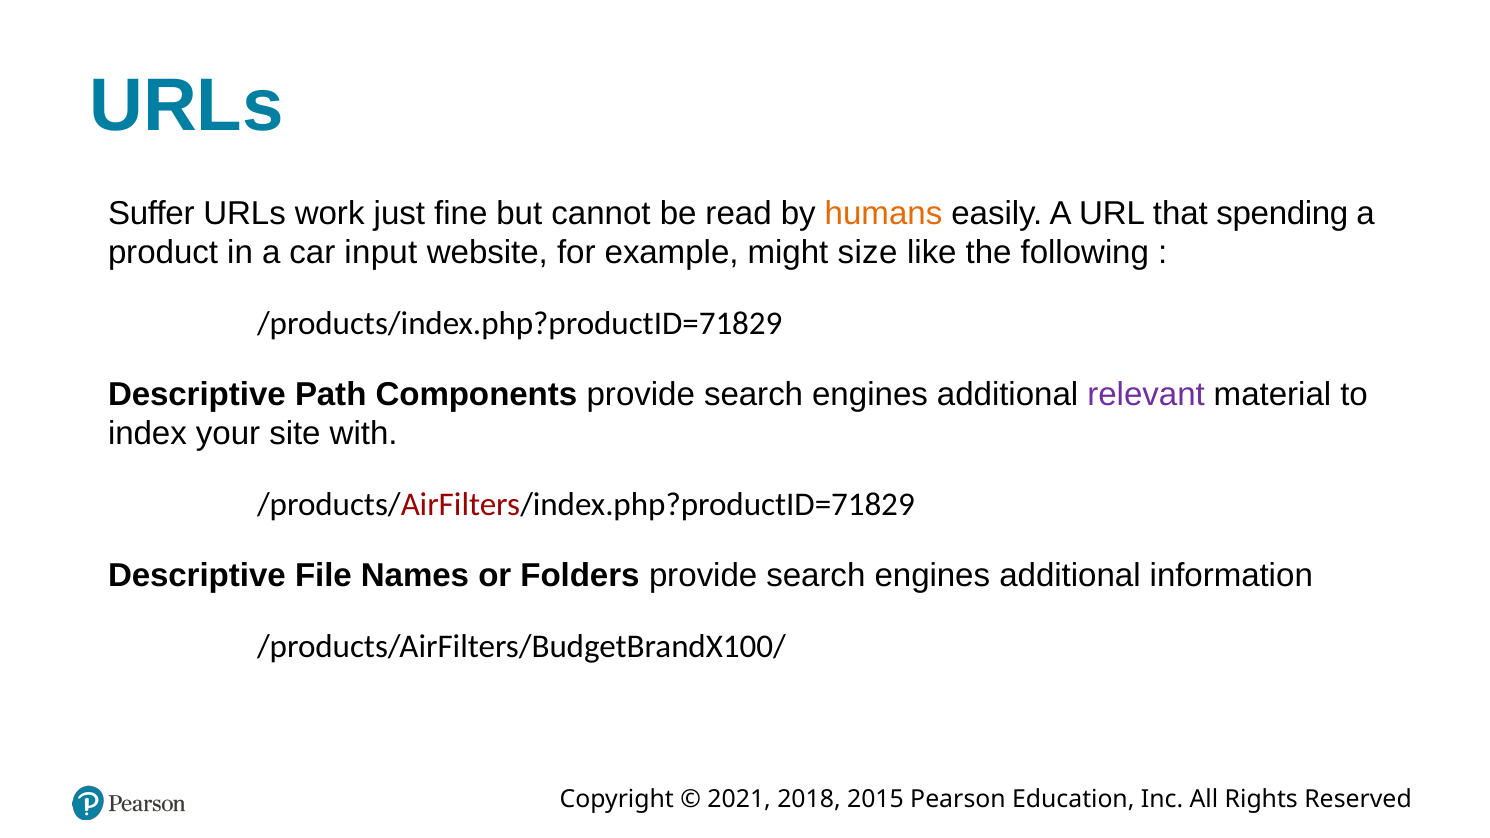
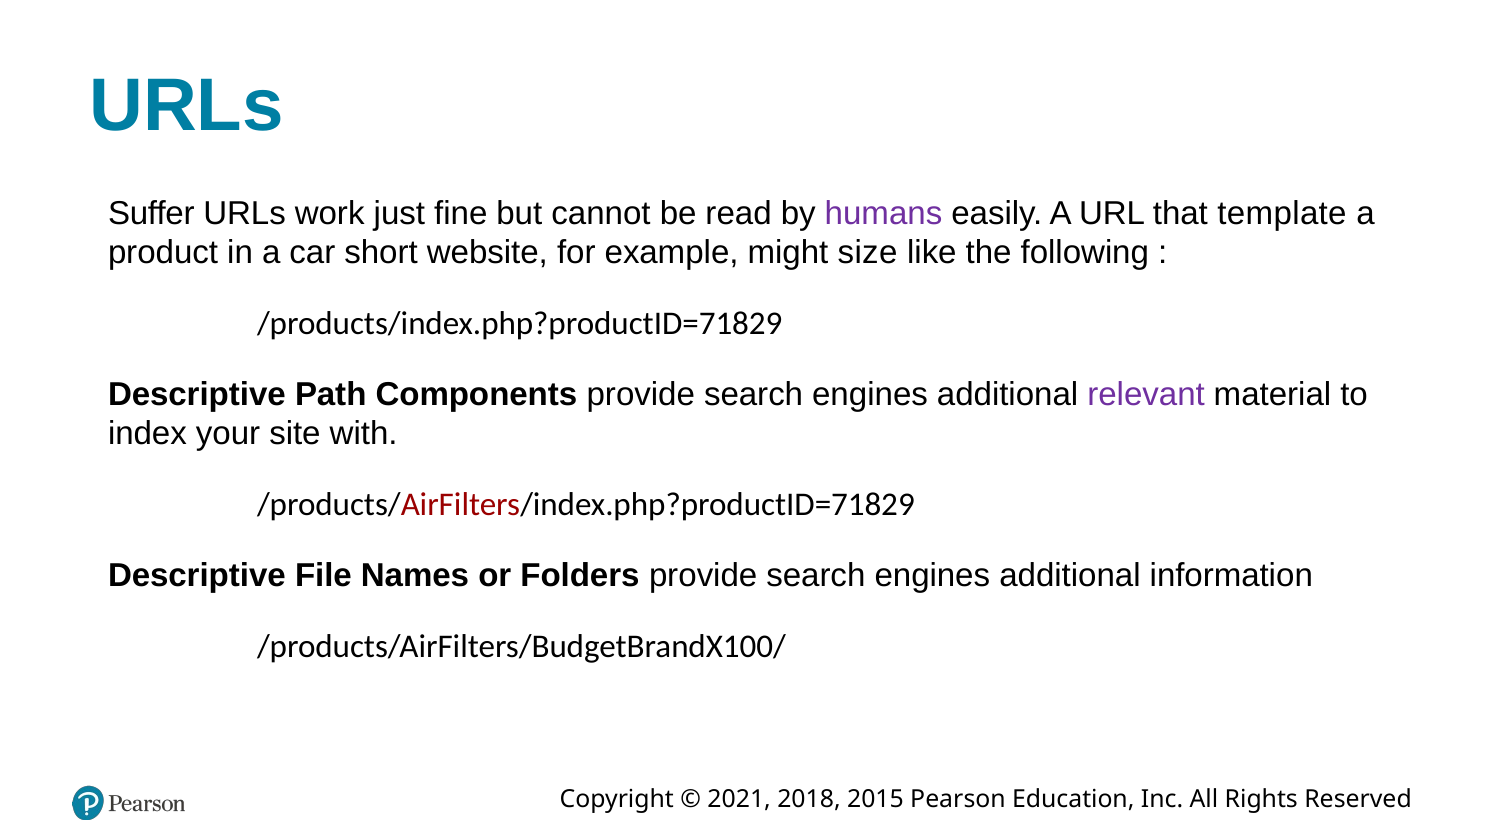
humans colour: orange -> purple (884, 213)
spending: spending -> template (1282, 213)
input: input -> short (381, 253)
